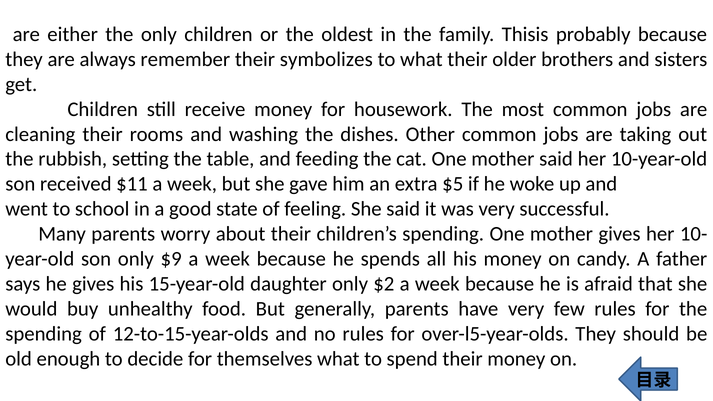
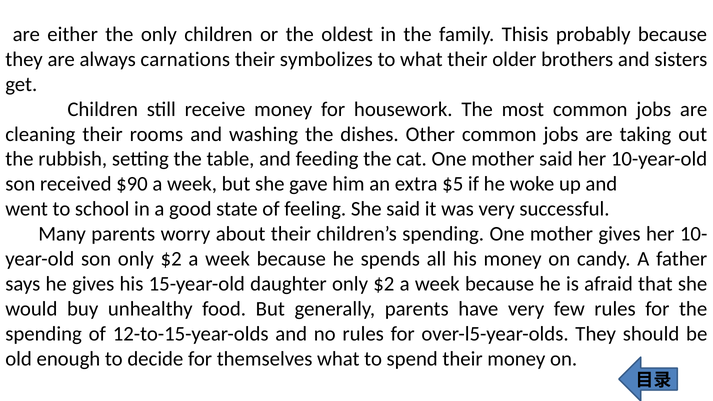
remember: remember -> carnations (185, 59)
$11: $11 -> $90 (132, 184)
son only $9: $9 -> $2 (171, 259)
